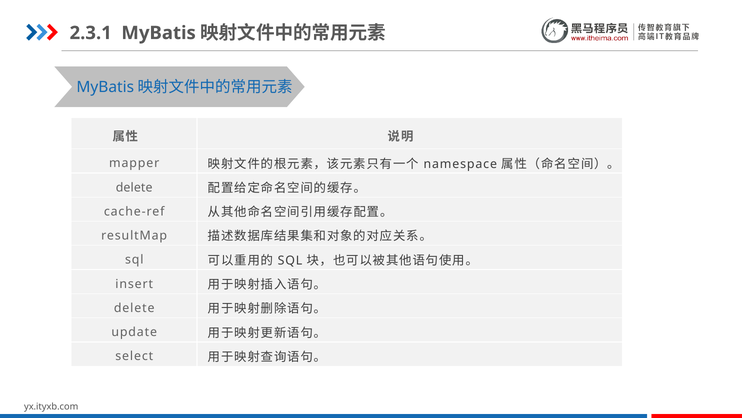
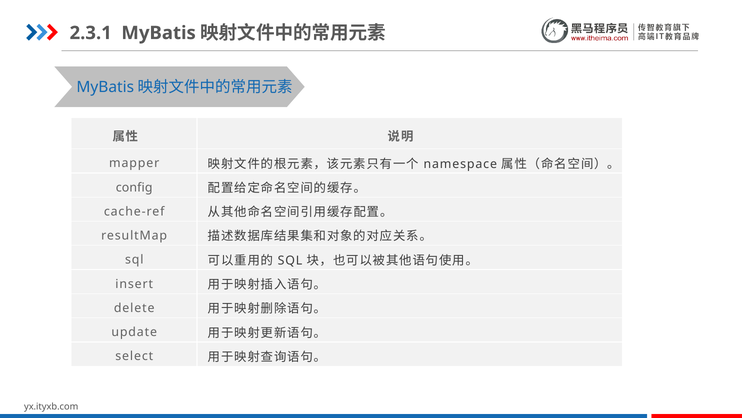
delete: delete -> config (134, 187)
